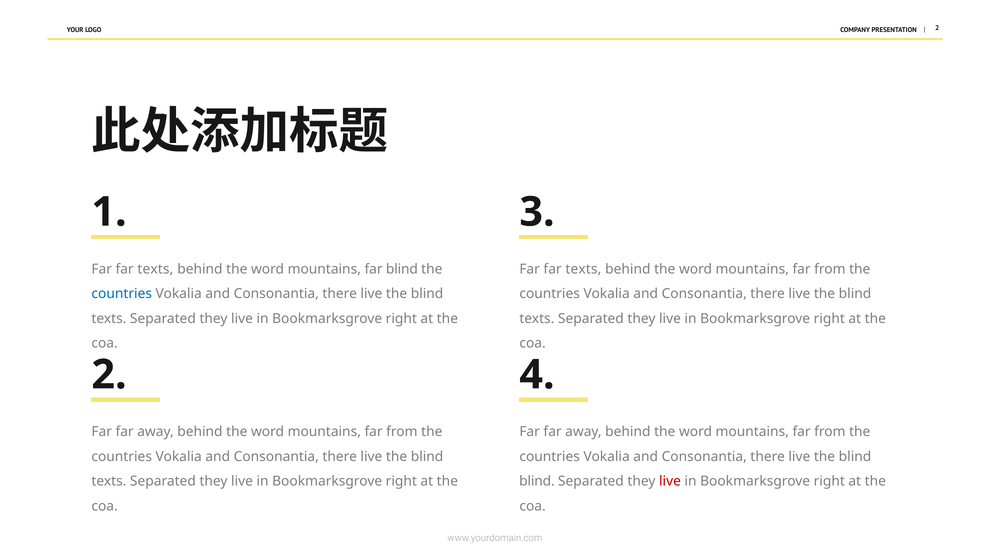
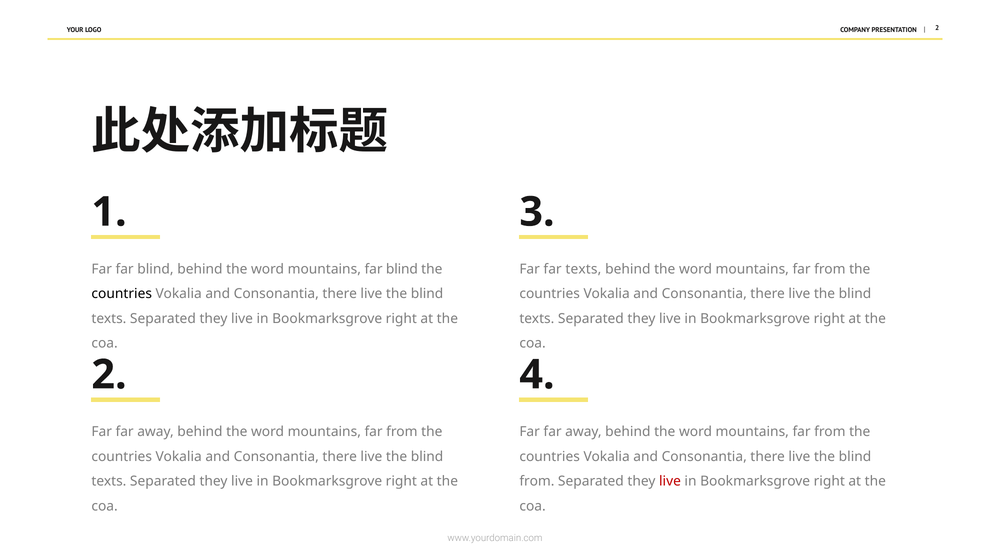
texts: texts -> blind (155, 269)
countries colour: blue -> black (122, 294)
blind: blind -> from (537, 481)
